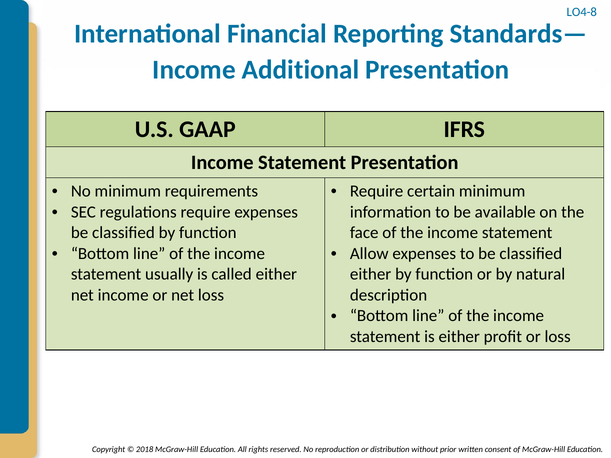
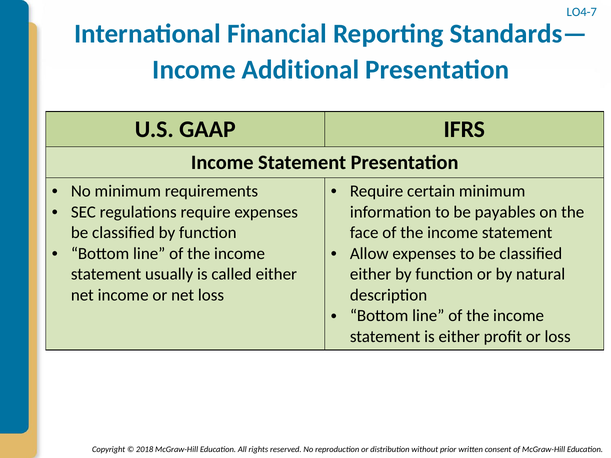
LO4-8: LO4-8 -> LO4-7 (582, 12)
available: available -> payables (505, 212)
